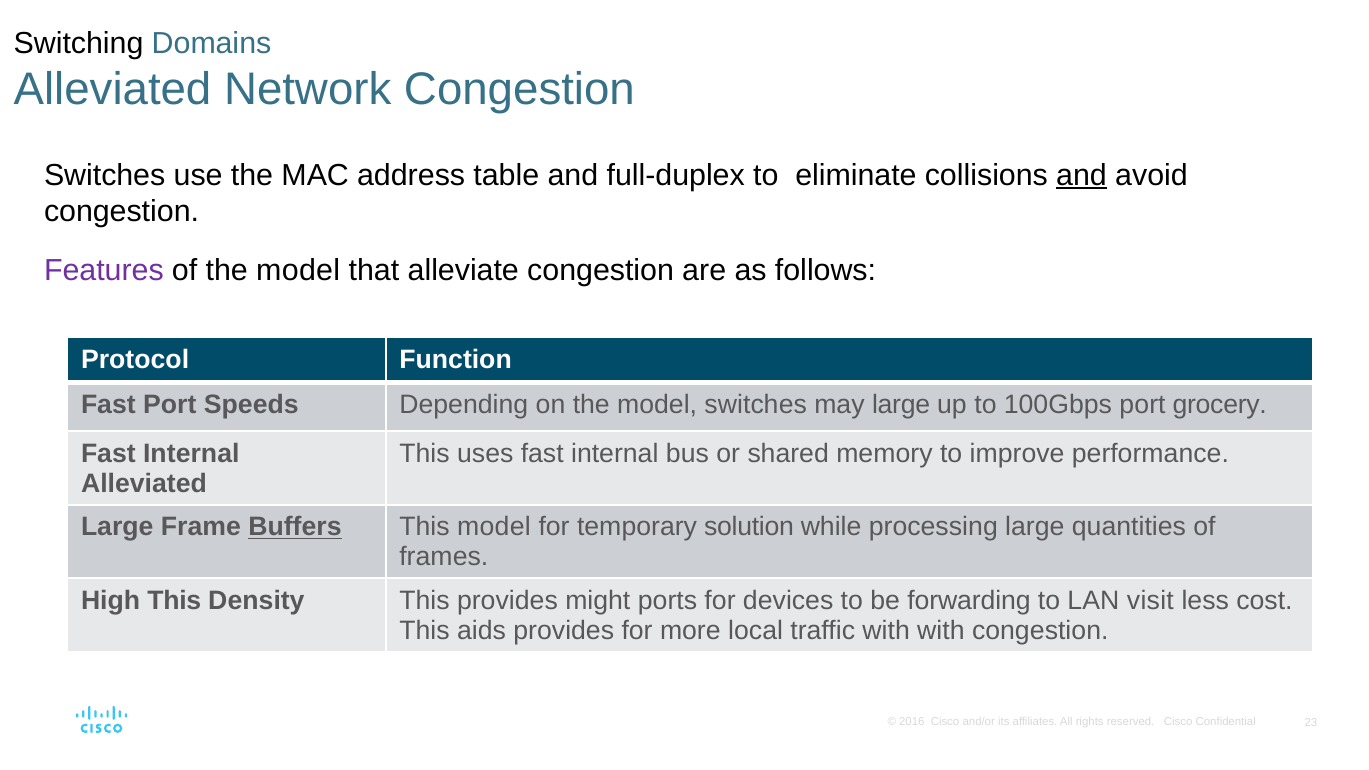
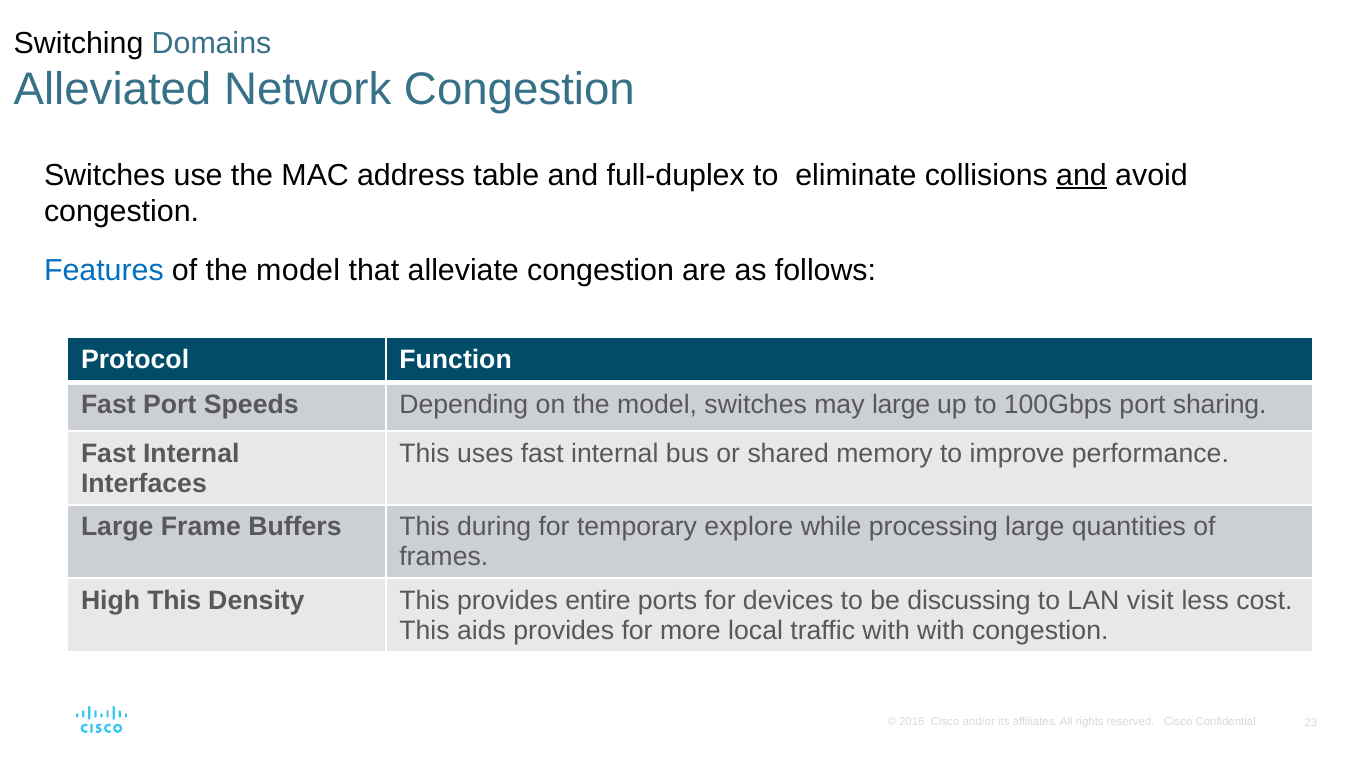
Features colour: purple -> blue (104, 271)
grocery: grocery -> sharing (1220, 405)
Alleviated: Alleviated -> Interfaces (144, 483)
Buffers underline: present -> none (295, 527)
This model: model -> during (494, 527)
solution: solution -> explore (749, 527)
might: might -> entire (598, 601)
forwarding: forwarding -> discussing (969, 601)
